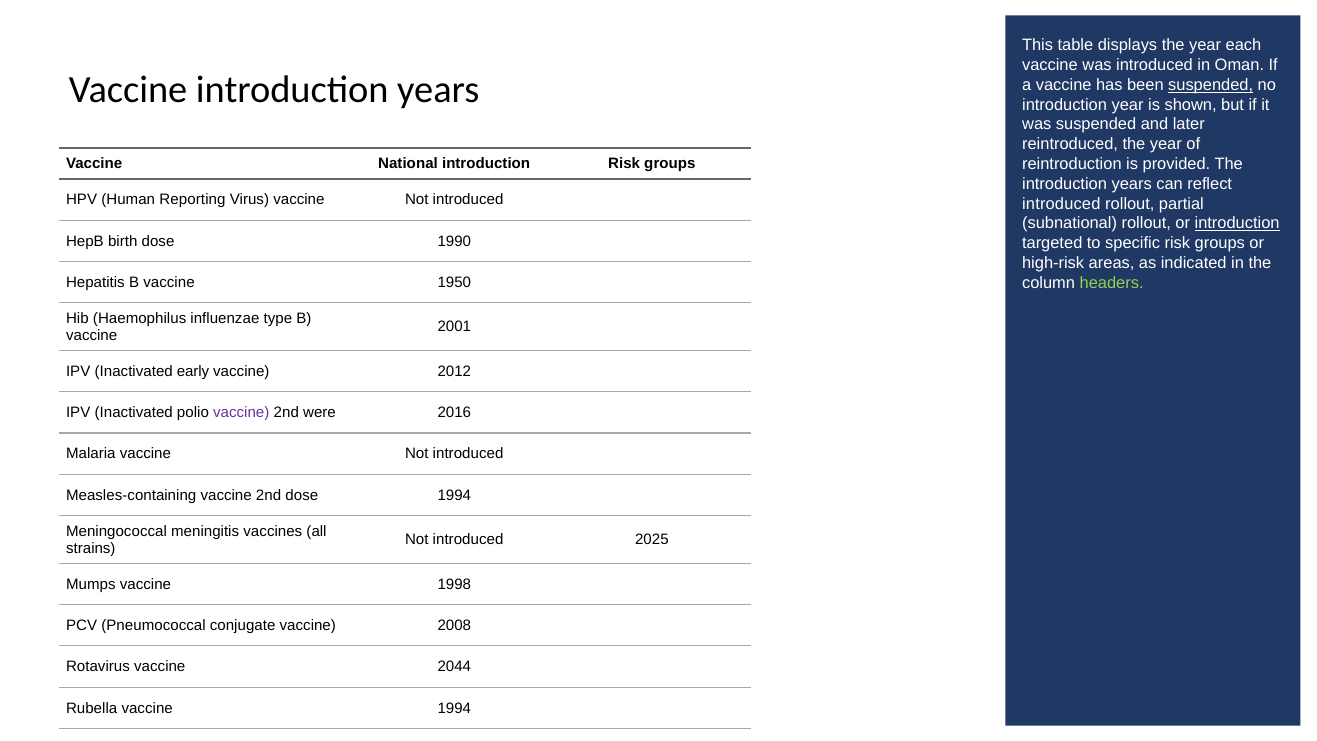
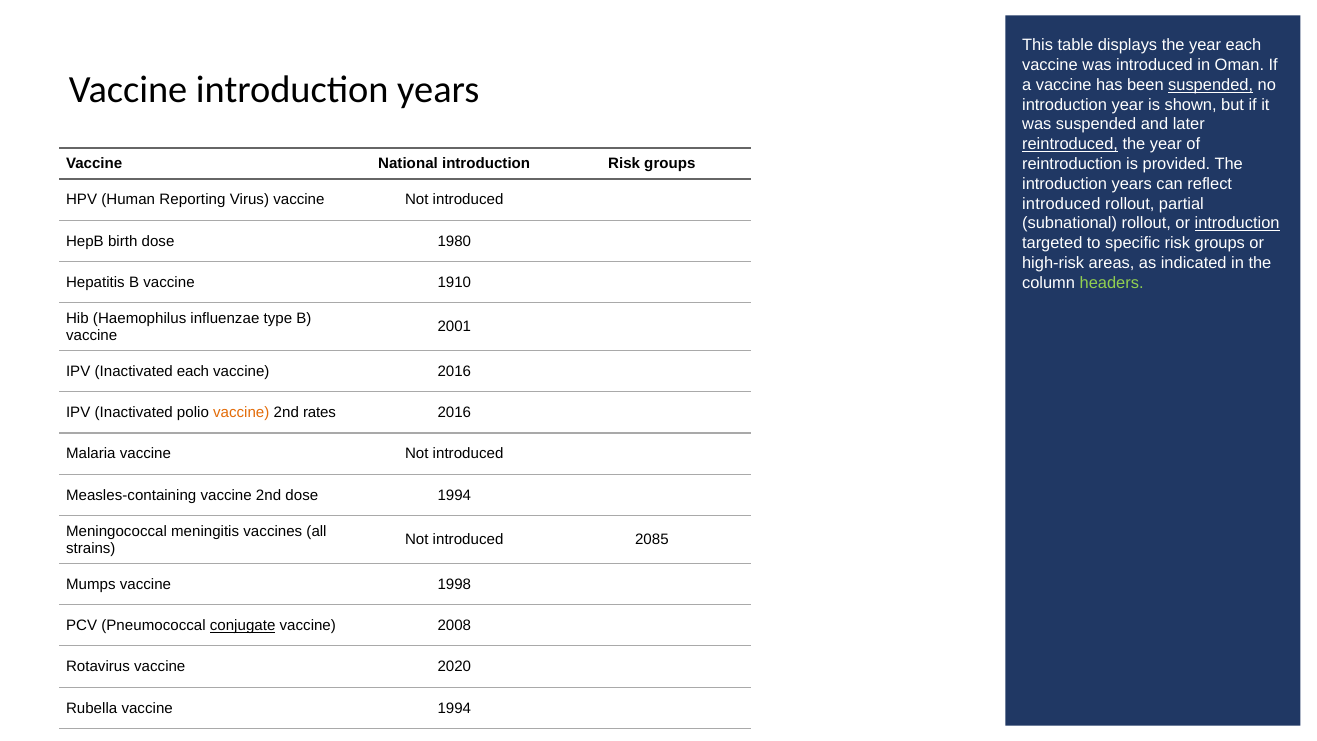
reintroduced underline: none -> present (1070, 144)
1990: 1990 -> 1980 (454, 241)
1950: 1950 -> 1910 (454, 282)
Inactivated early: early -> each (193, 371)
vaccine 2012: 2012 -> 2016 (454, 371)
vaccine colour: purple -> orange (241, 412)
were: were -> rates (320, 412)
2025: 2025 -> 2085 (652, 540)
conjugate underline: none -> present (243, 625)
2044: 2044 -> 2020 (454, 667)
